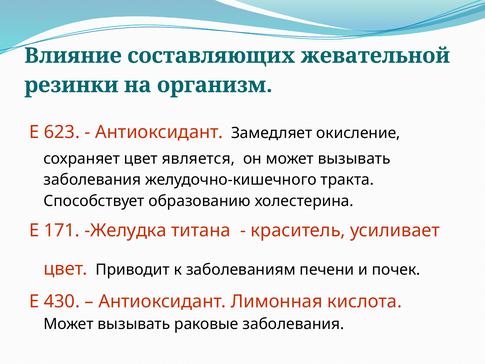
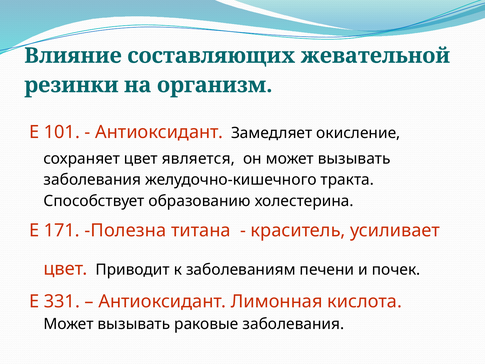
623: 623 -> 101 (62, 132)
Желудка: Желудка -> Полезна (125, 230)
430: 430 -> 331 (62, 301)
